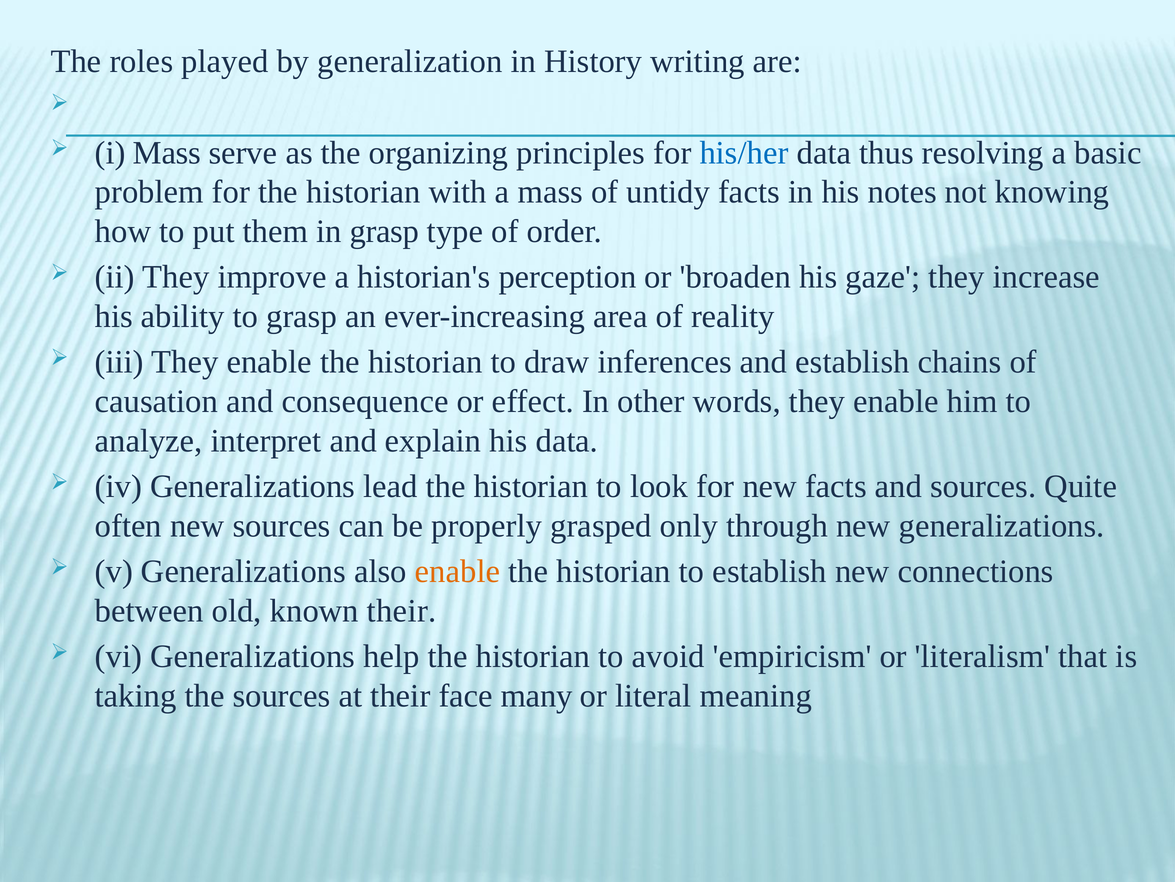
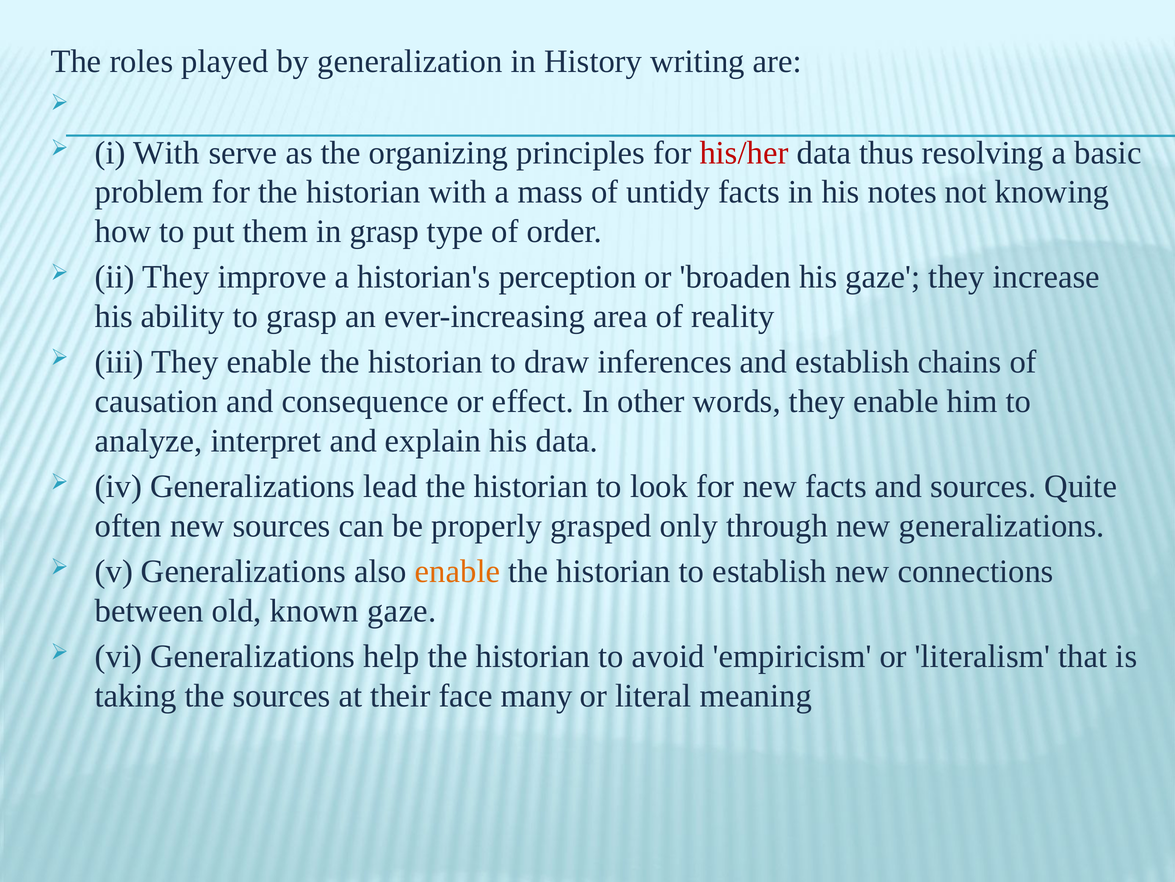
i Mass: Mass -> With (167, 153)
his/her colour: blue -> red (744, 153)
known their: their -> gaze (402, 610)
